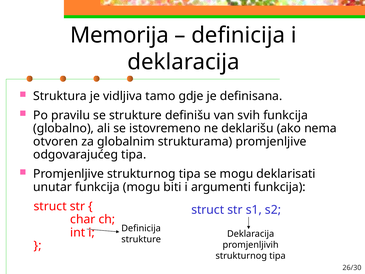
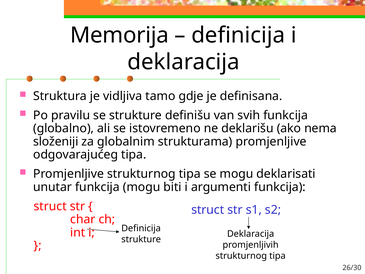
otvoren: otvoren -> složeniji (56, 141)
